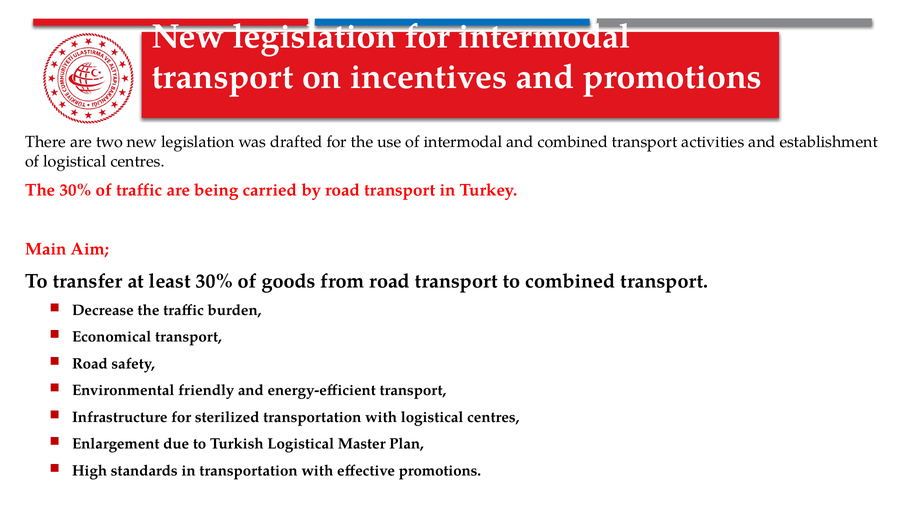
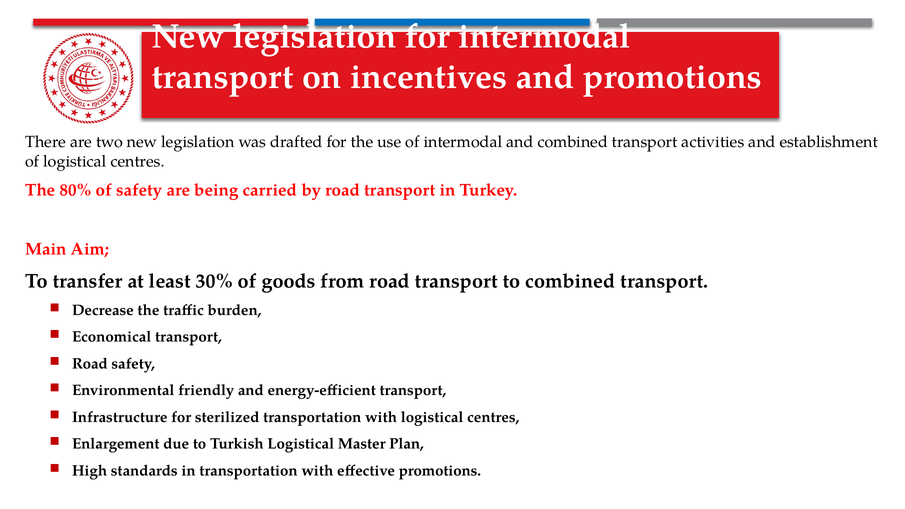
The 30%: 30% -> 80% (76, 190)
of traffic: traffic -> safety (139, 190)
